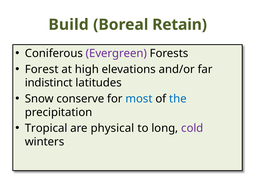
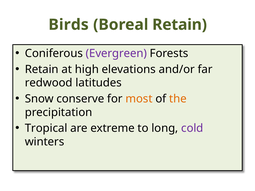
Build: Build -> Birds (69, 25)
Forest: Forest -> Retain (42, 69)
indistinct: indistinct -> redwood (49, 83)
most colour: blue -> orange (139, 99)
the colour: blue -> orange (178, 99)
physical: physical -> extreme (113, 128)
